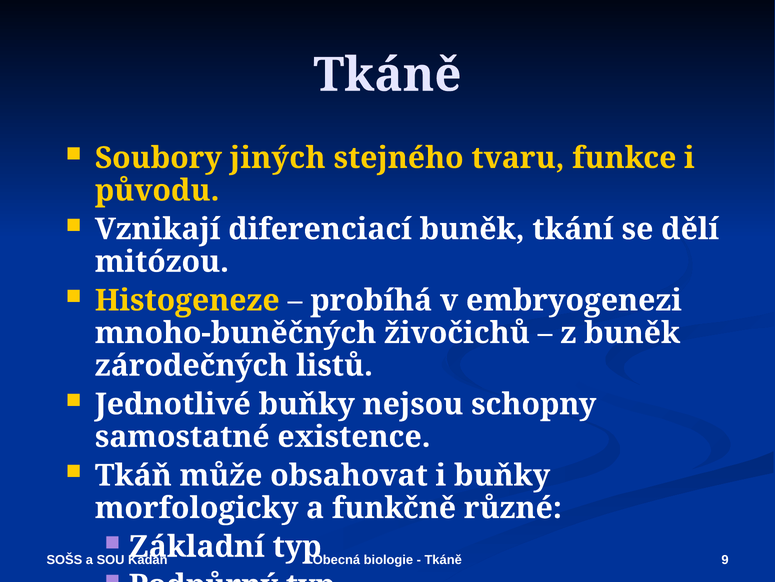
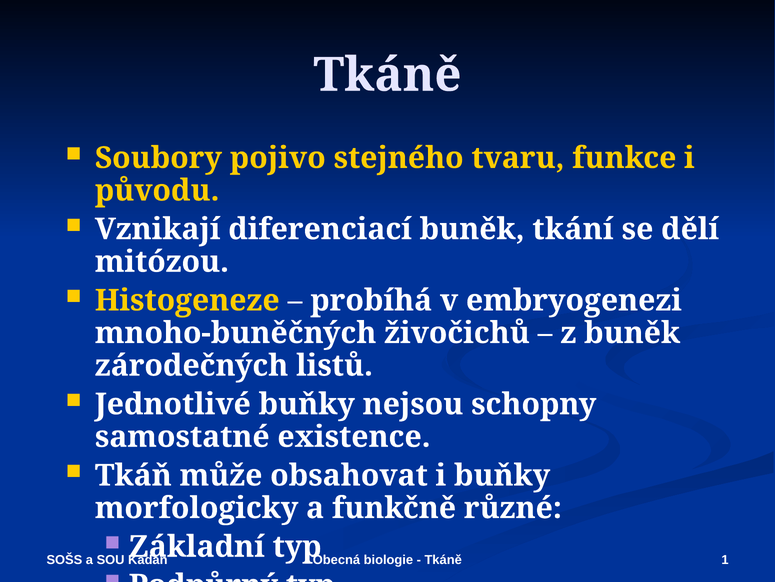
jiných: jiných -> pojivo (278, 158)
9: 9 -> 1 (725, 559)
